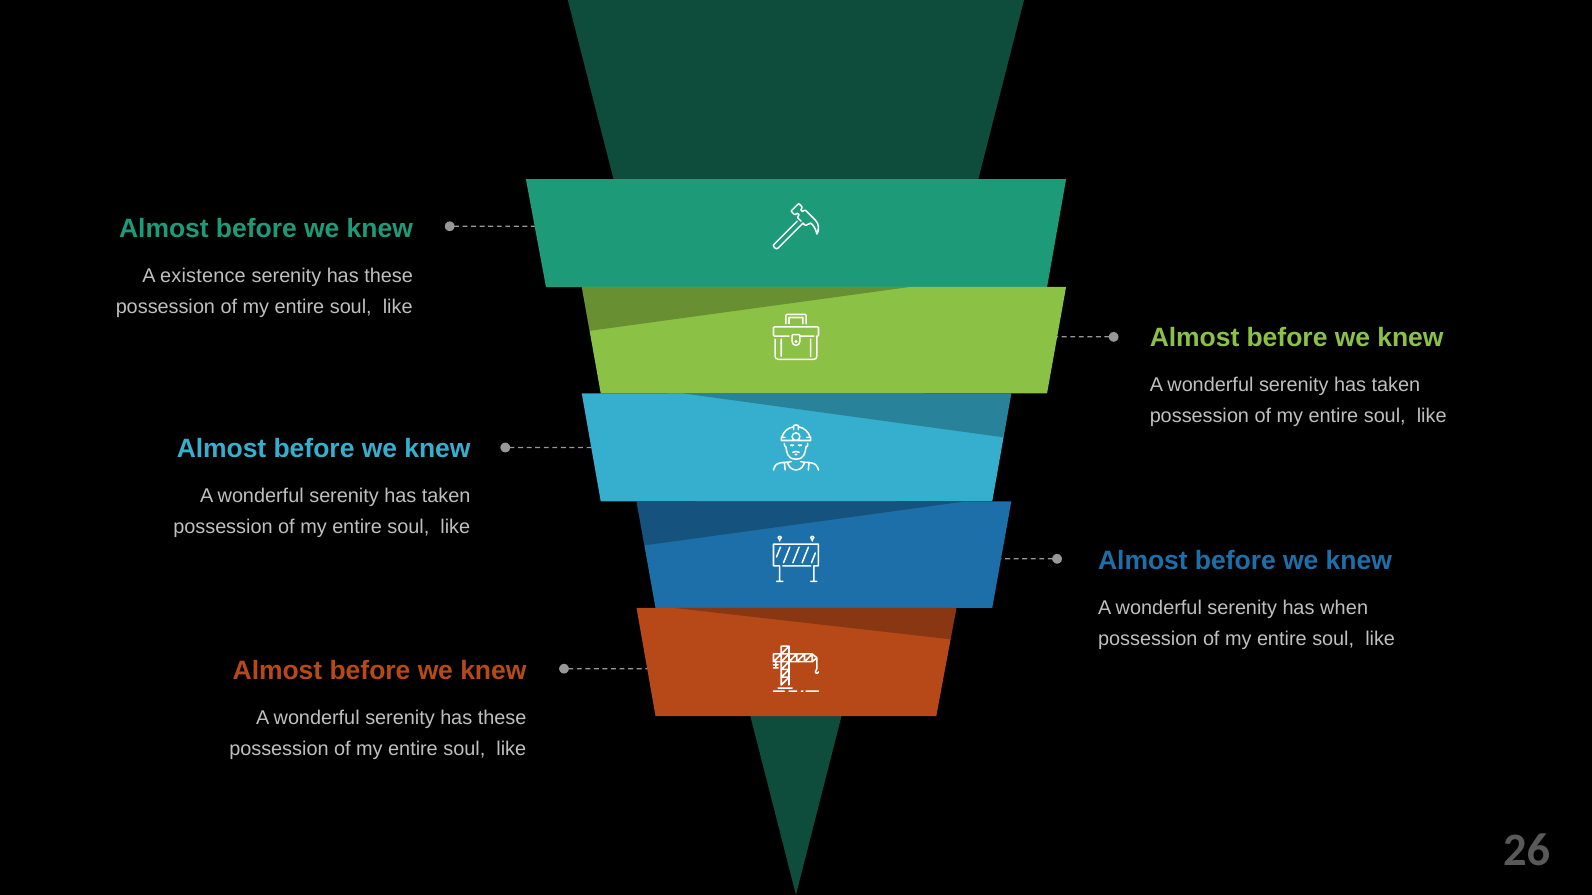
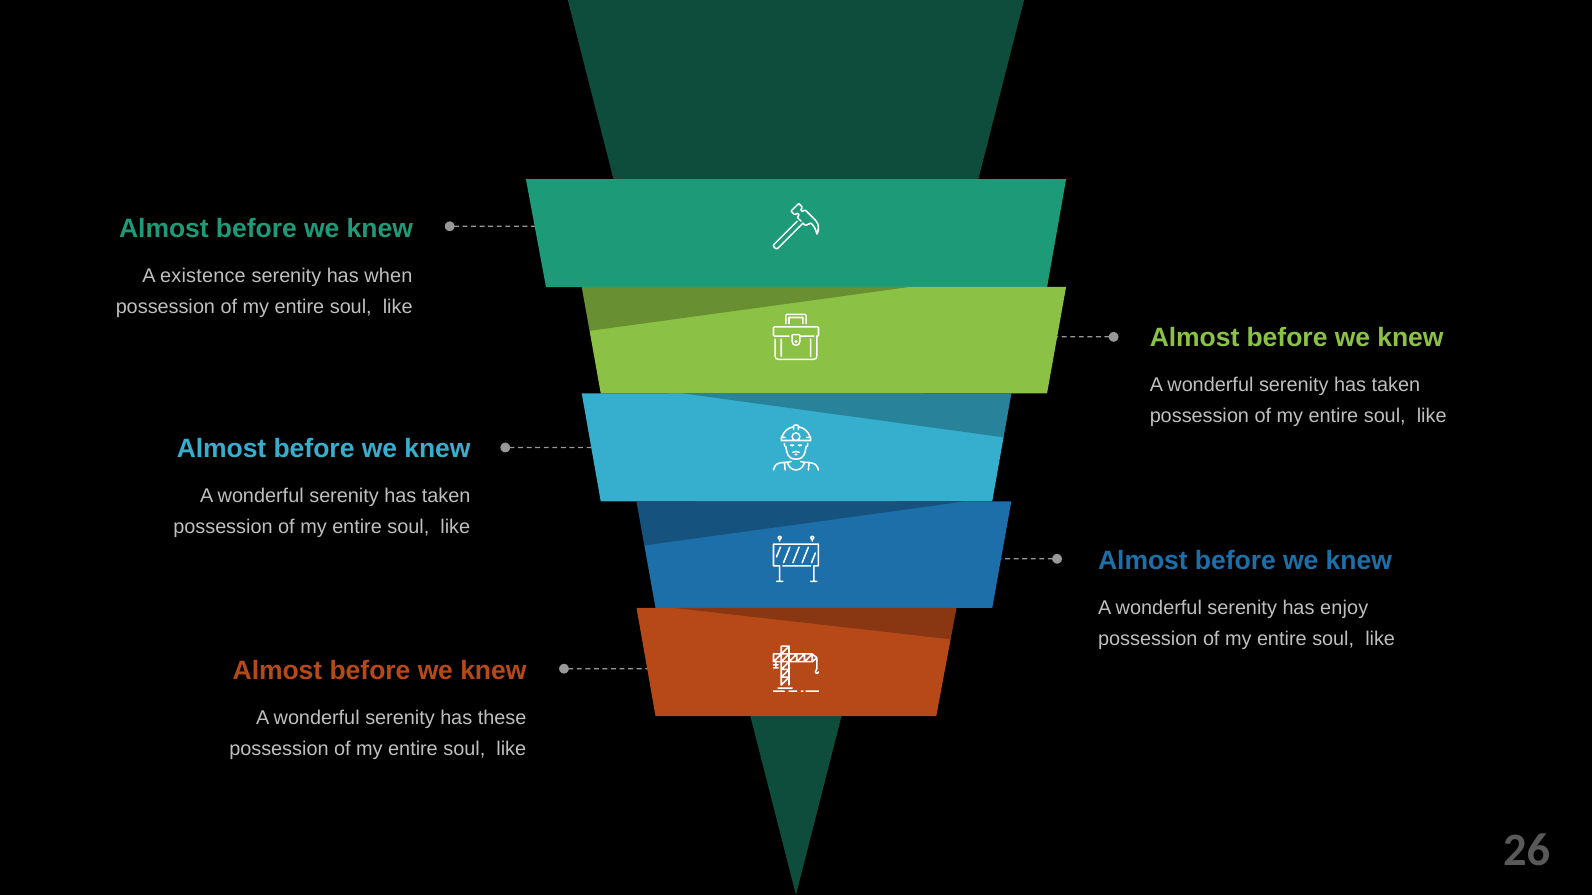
these: these -> when (388, 276)
when: when -> enjoy (1344, 609)
